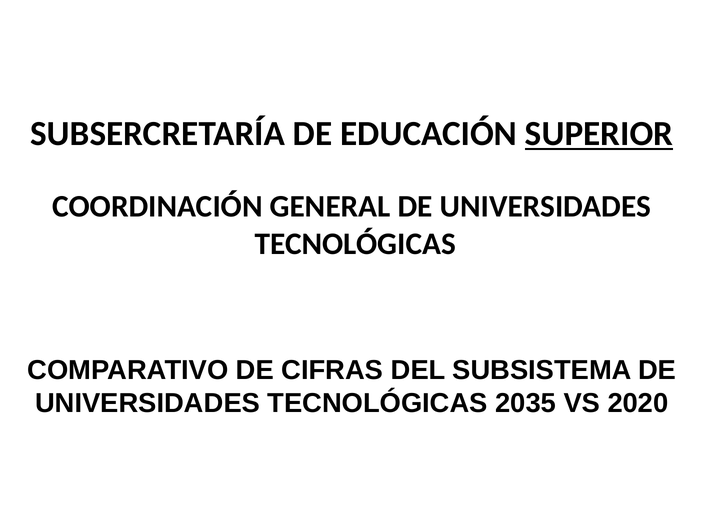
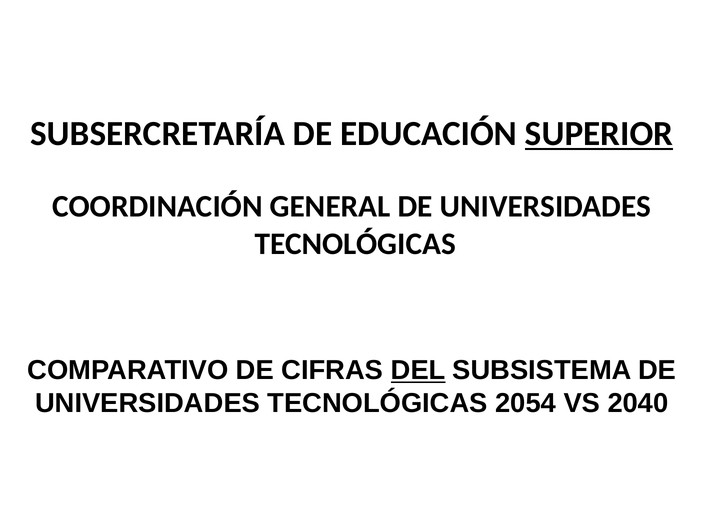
DEL underline: none -> present (418, 370)
2035: 2035 -> 2054 (526, 403)
2020: 2020 -> 2040 (638, 403)
